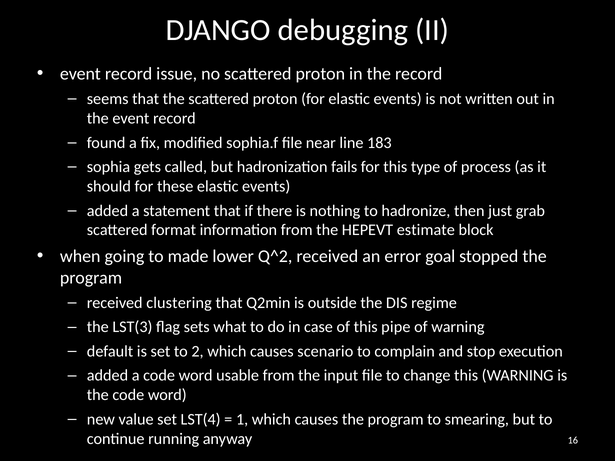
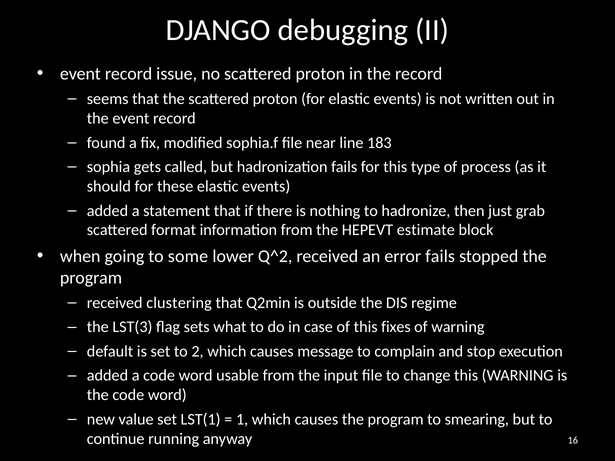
made: made -> some (188, 256)
error goal: goal -> fails (440, 256)
pipe: pipe -> fixes (396, 327)
scenario: scenario -> message (325, 352)
LST(4: LST(4 -> LST(1 (201, 420)
